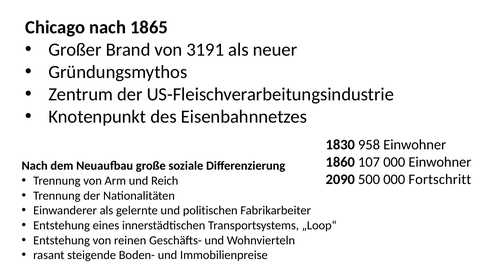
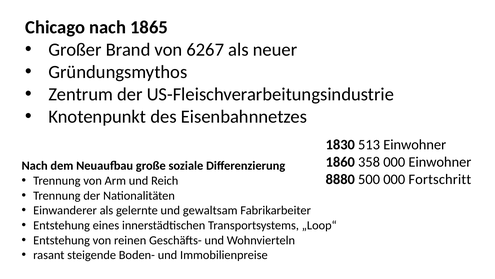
3191: 3191 -> 6267 (205, 50)
958: 958 -> 513 (369, 144)
107: 107 -> 358 (369, 162)
2090: 2090 -> 8880 (340, 179)
politischen: politischen -> gewaltsam (210, 210)
